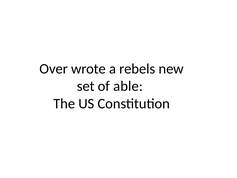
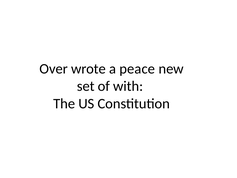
rebels: rebels -> peace (137, 69)
able: able -> with (128, 86)
